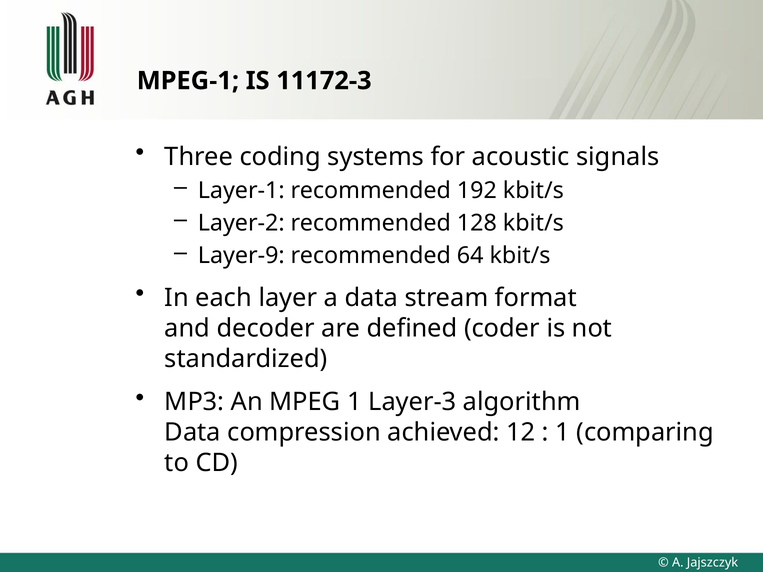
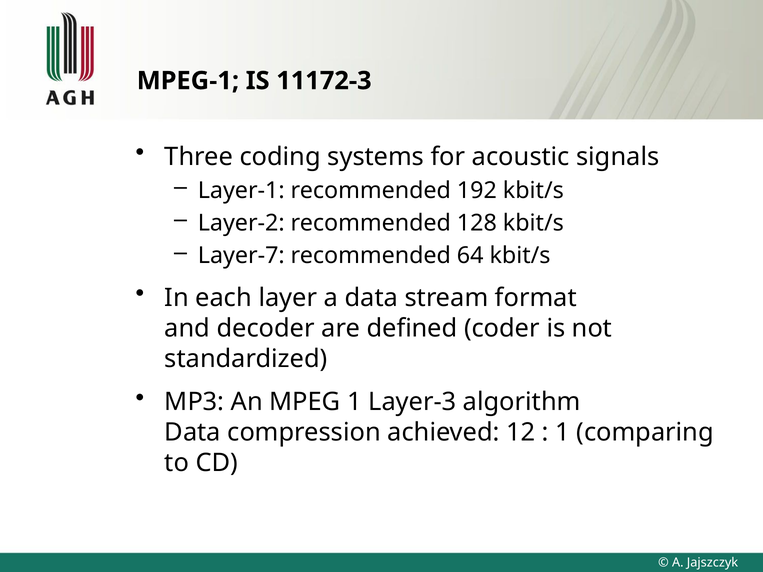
Layer-9: Layer-9 -> Layer-7 (241, 256)
